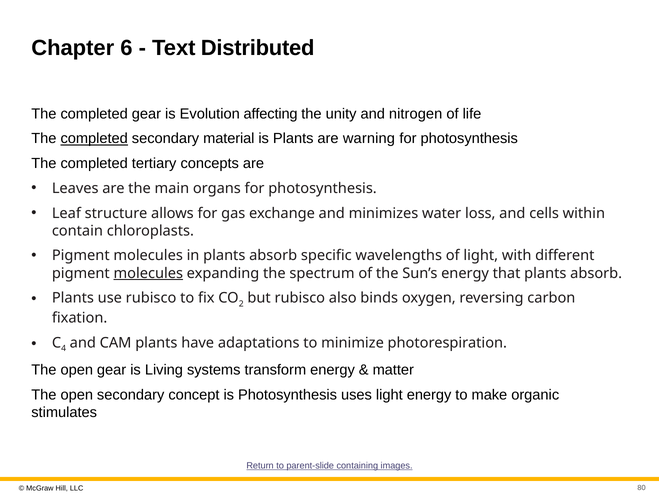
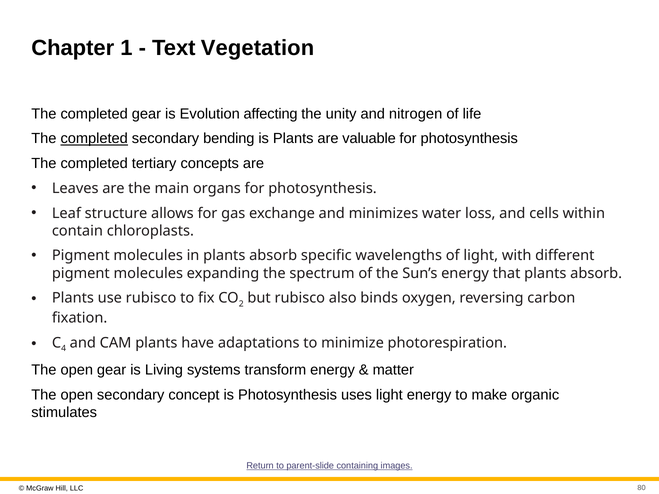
6: 6 -> 1 (126, 48)
Distributed: Distributed -> Vegetation (257, 48)
material: material -> bending (229, 139)
warning: warning -> valuable (369, 139)
molecules underline: present -> none (148, 273)
